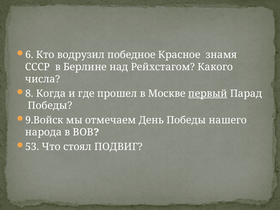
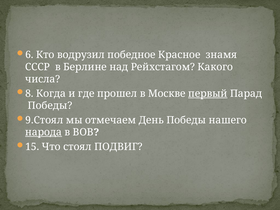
9.Войск: 9.Войск -> 9.Стоял (44, 120)
народа underline: none -> present (44, 132)
53: 53 -> 15 (32, 147)
